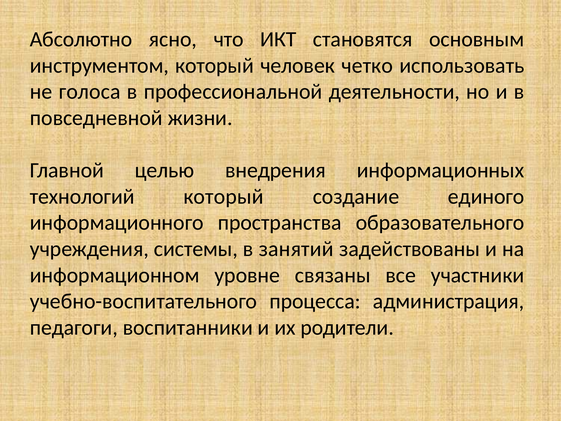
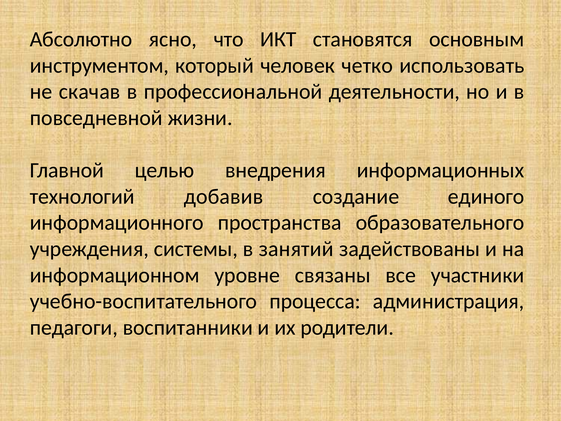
голоса: голоса -> скачав (90, 92)
технологий который: который -> добавив (224, 196)
